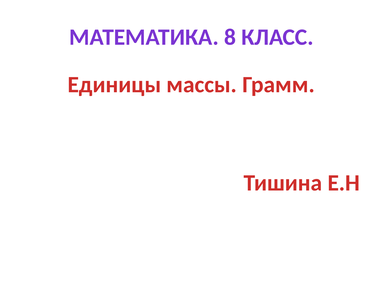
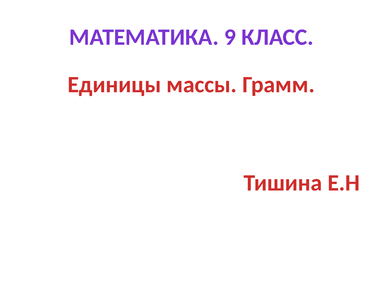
8: 8 -> 9 (230, 37)
